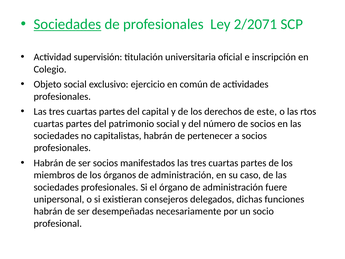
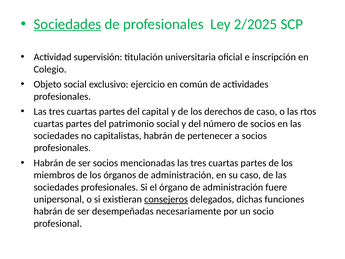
2/2071: 2/2071 -> 2/2025 (256, 24)
de este: este -> caso (267, 112)
manifestados: manifestados -> mencionadas (148, 163)
consejeros underline: none -> present (166, 199)
